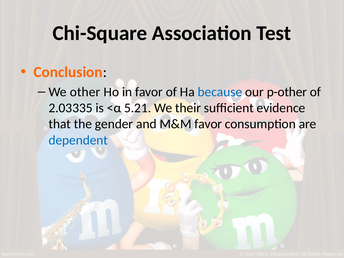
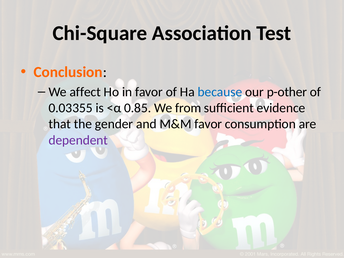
other: other -> affect (85, 92)
2.03335: 2.03335 -> 0.03355 (71, 108)
5.21: 5.21 -> 0.85 (138, 108)
their: their -> from (188, 108)
dependent colour: blue -> purple (78, 140)
